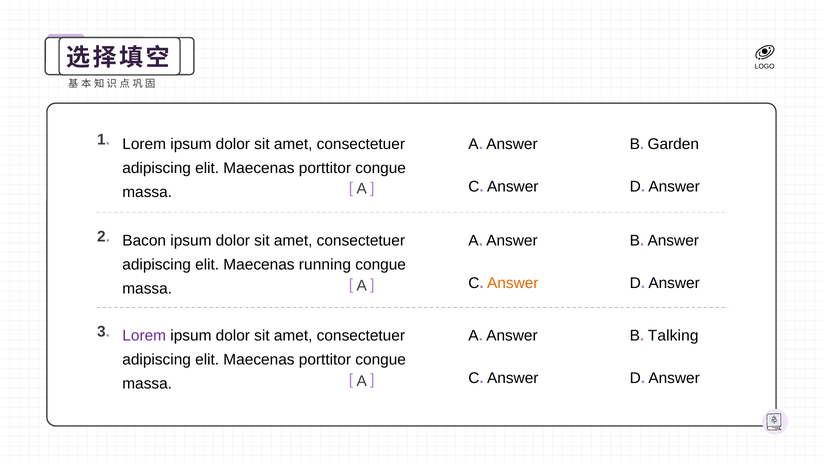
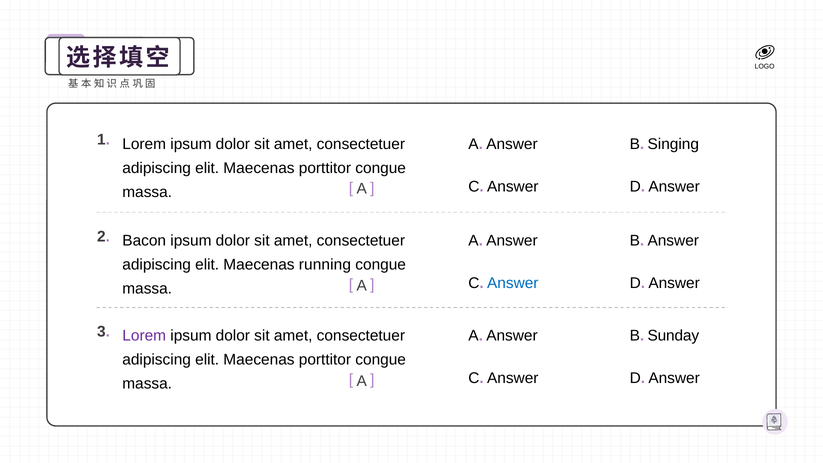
Garden: Garden -> Singing (673, 144)
Answer colour: orange -> blue (513, 283)
Talking: Talking -> Sunday (673, 336)
